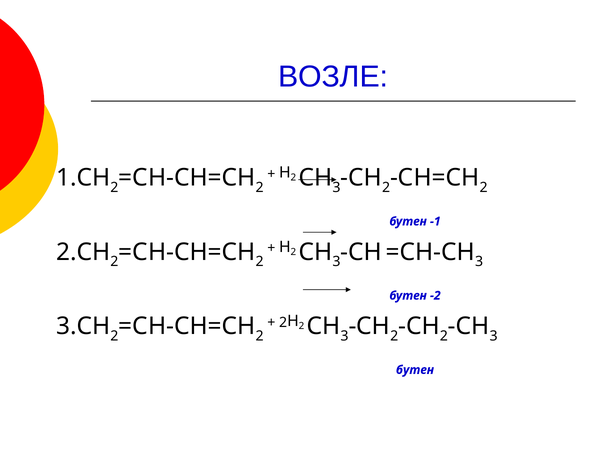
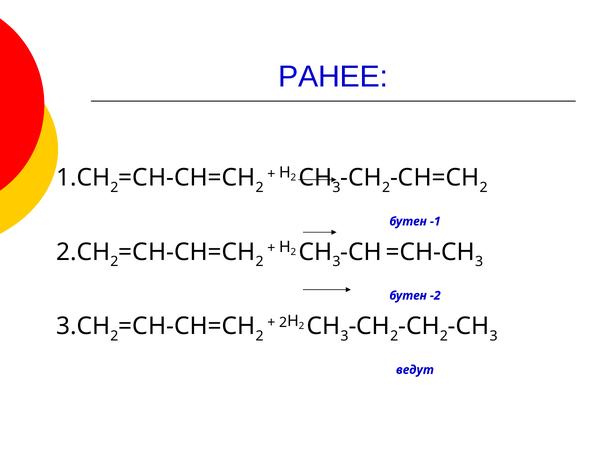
ВОЗЛЕ: ВОЗЛЕ -> РАНЕЕ (333, 77)
бутен: бутен -> ведут (415, 369)
